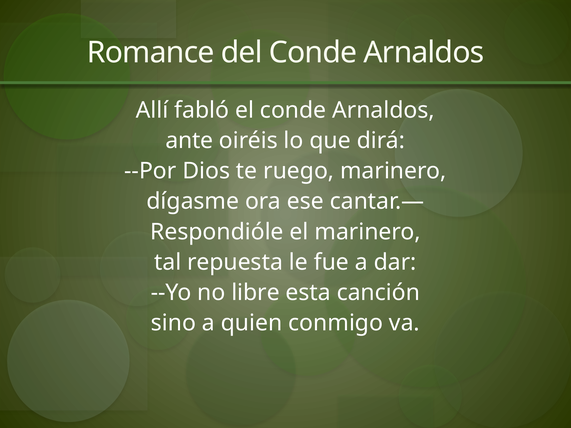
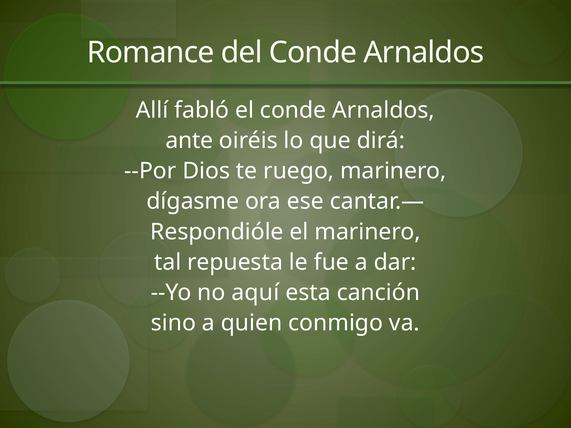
libre: libre -> aquí (255, 293)
